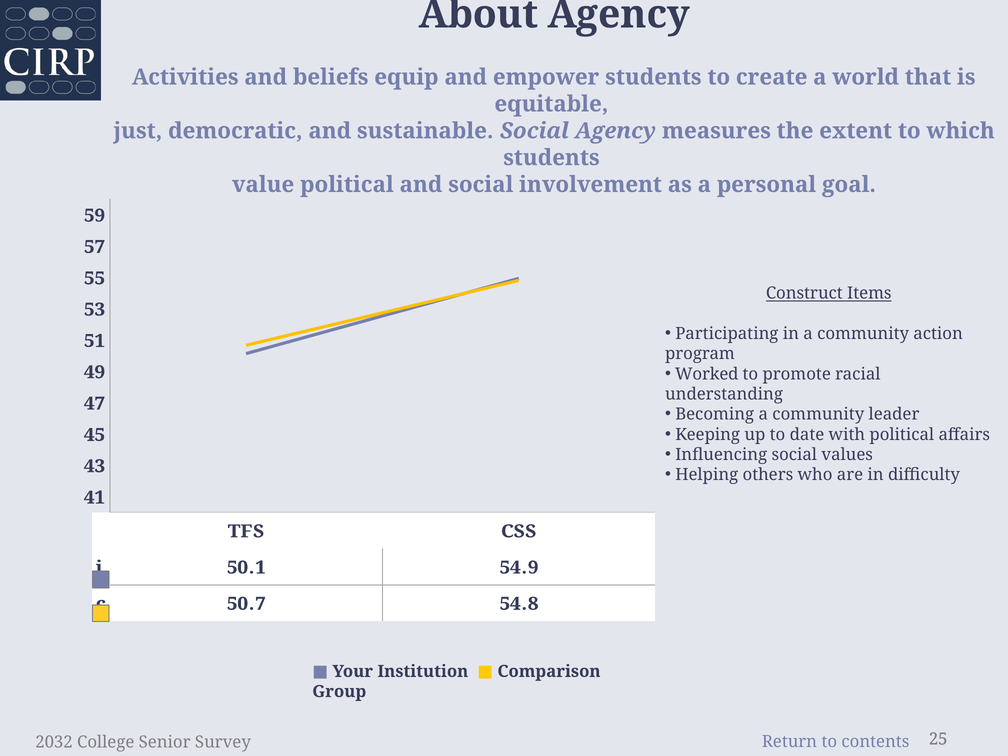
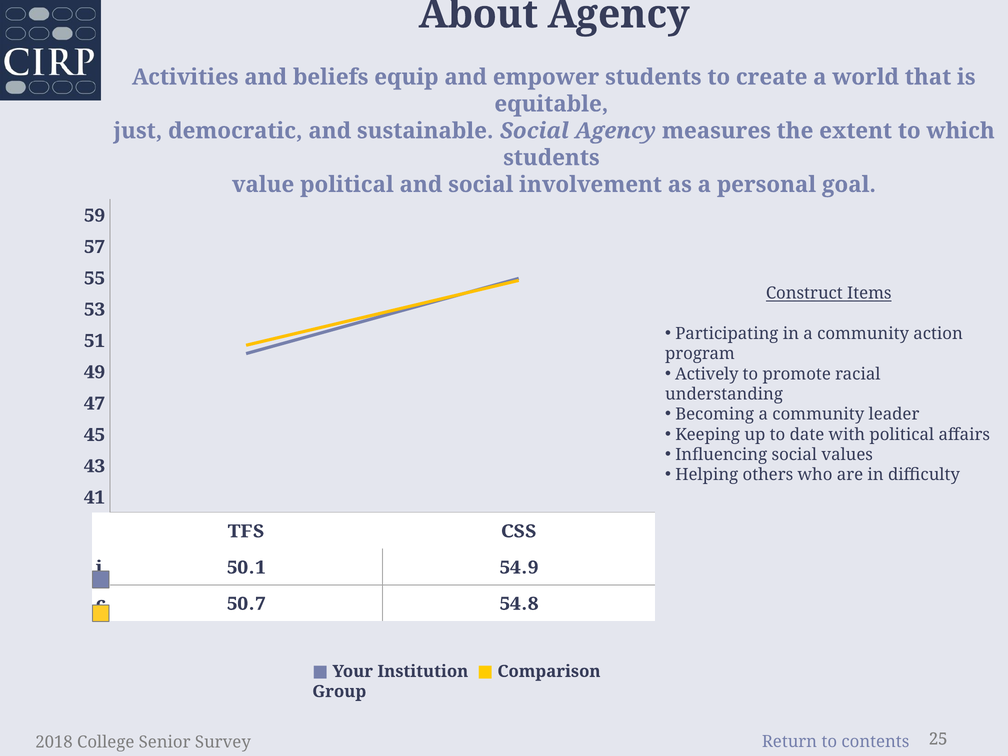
Worked: Worked -> Actively (707, 374)
2032: 2032 -> 2018 (54, 742)
